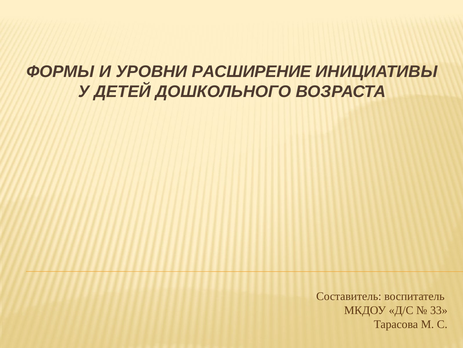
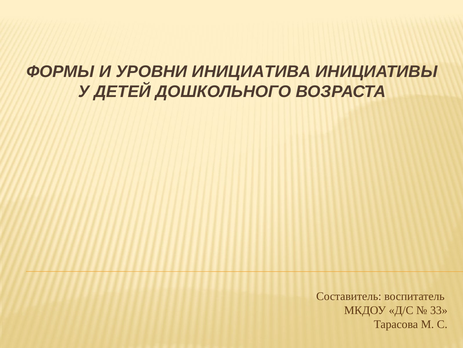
РАСШИРЕНИЕ: РАСШИРЕНИЕ -> ИНИЦИАТИВА (251, 71)
